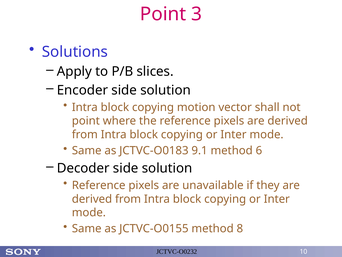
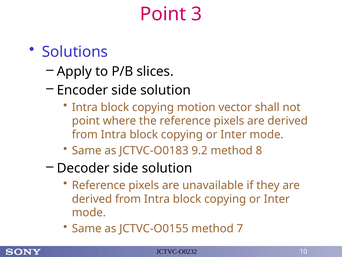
9.1: 9.1 -> 9.2 (200, 150)
6: 6 -> 8 (259, 150)
8: 8 -> 7 (240, 228)
